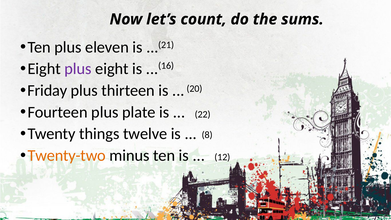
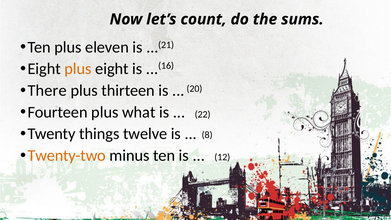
plus colour: purple -> orange (78, 69)
Friday: Friday -> There (47, 90)
plate: plate -> what (139, 112)
